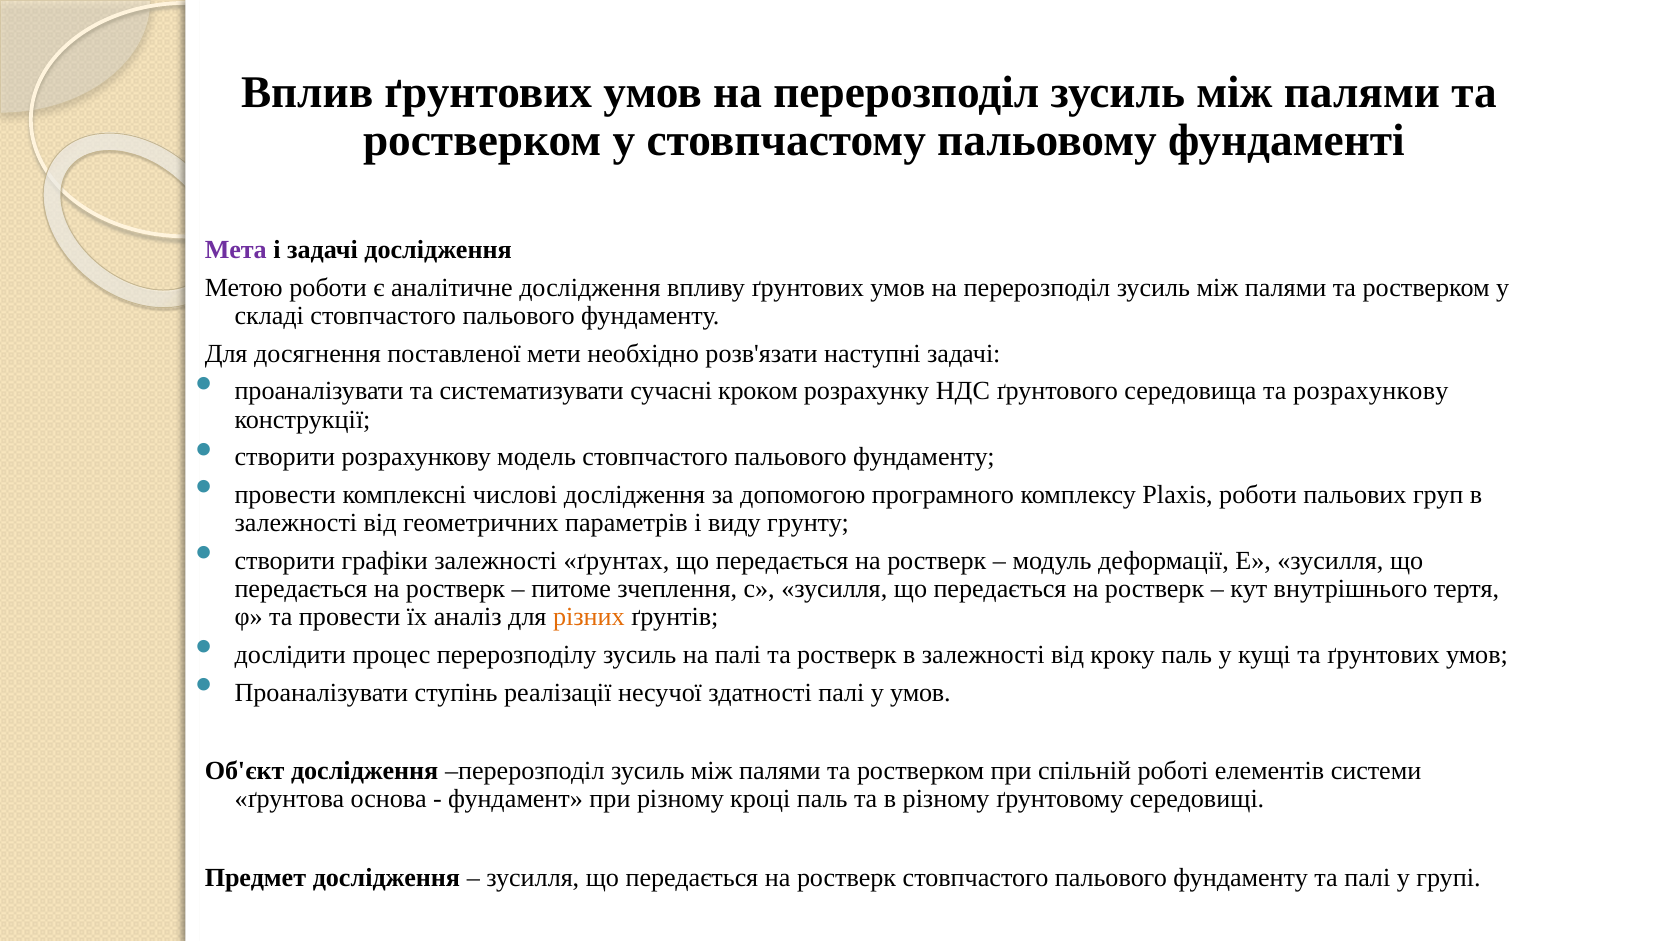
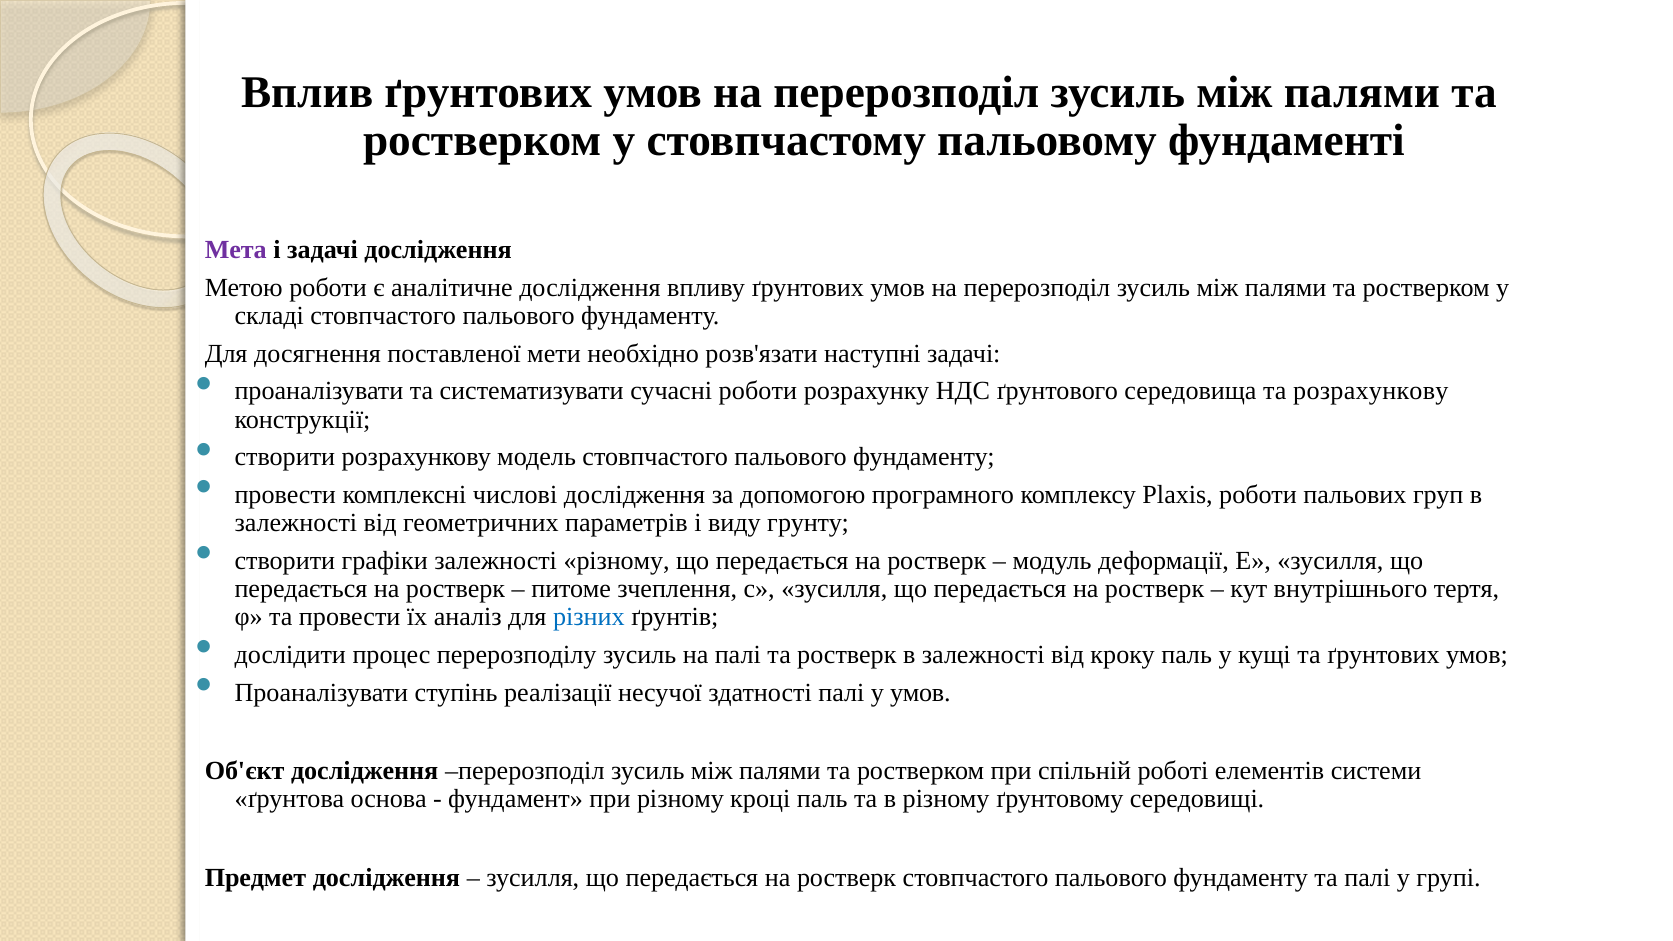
сучасні кроком: кроком -> роботи (758, 391)
залежності ґрунтах: ґрунтах -> різному (617, 561)
різних colour: orange -> blue (589, 617)
